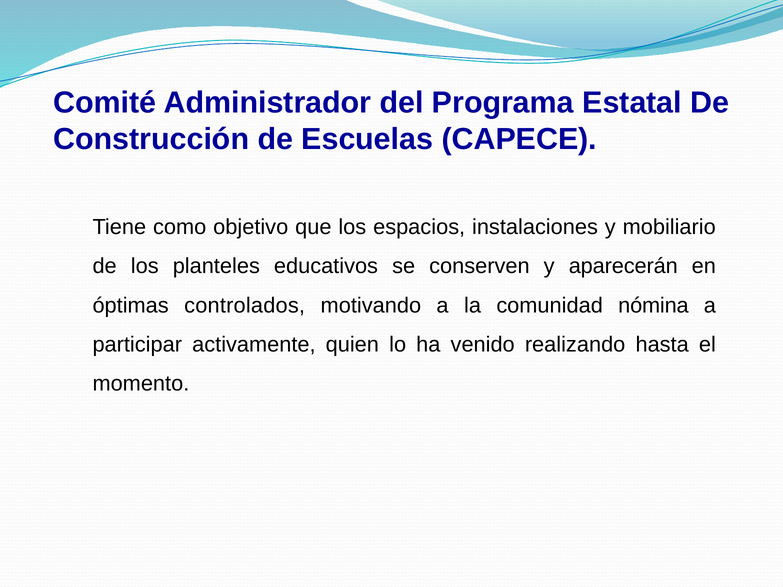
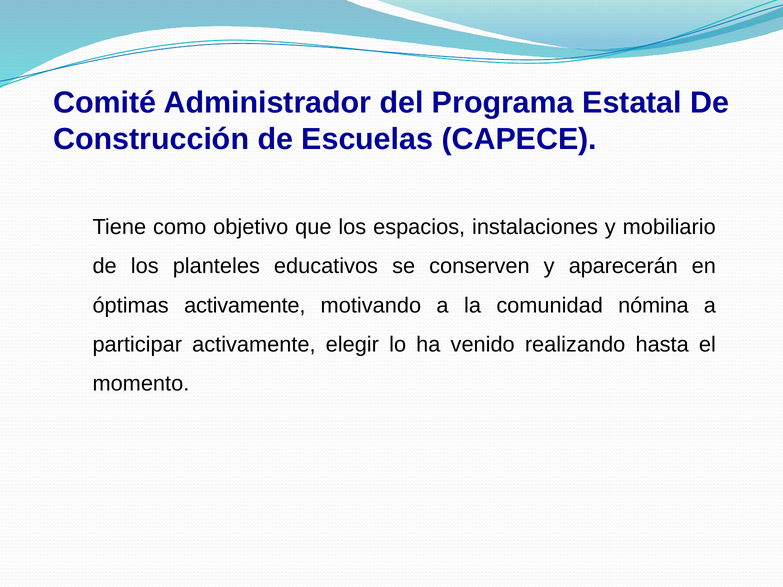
óptimas controlados: controlados -> activamente (245, 305)
quien: quien -> elegir (352, 345)
